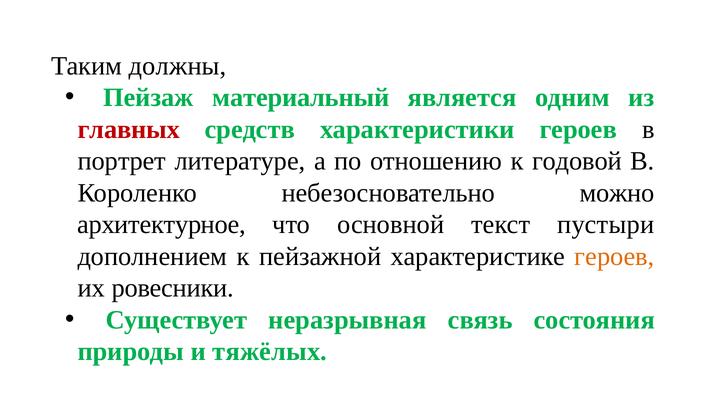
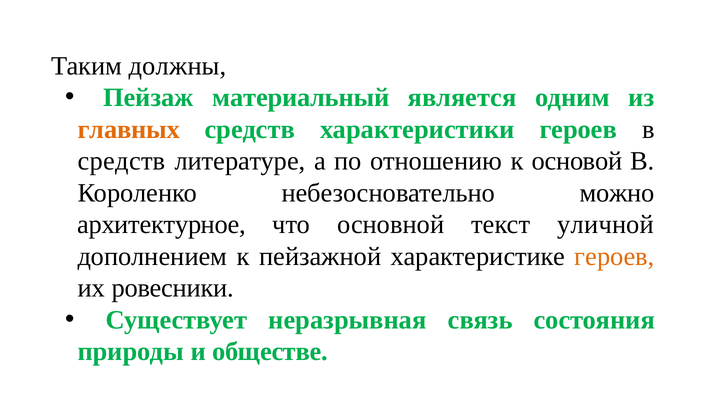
главных colour: red -> orange (129, 129)
портрет: портрет -> средств (122, 161)
годовой: годовой -> основой (577, 161)
пустыри: пустыри -> уличной (606, 225)
тяжёлых: тяжёлых -> обществе (270, 352)
